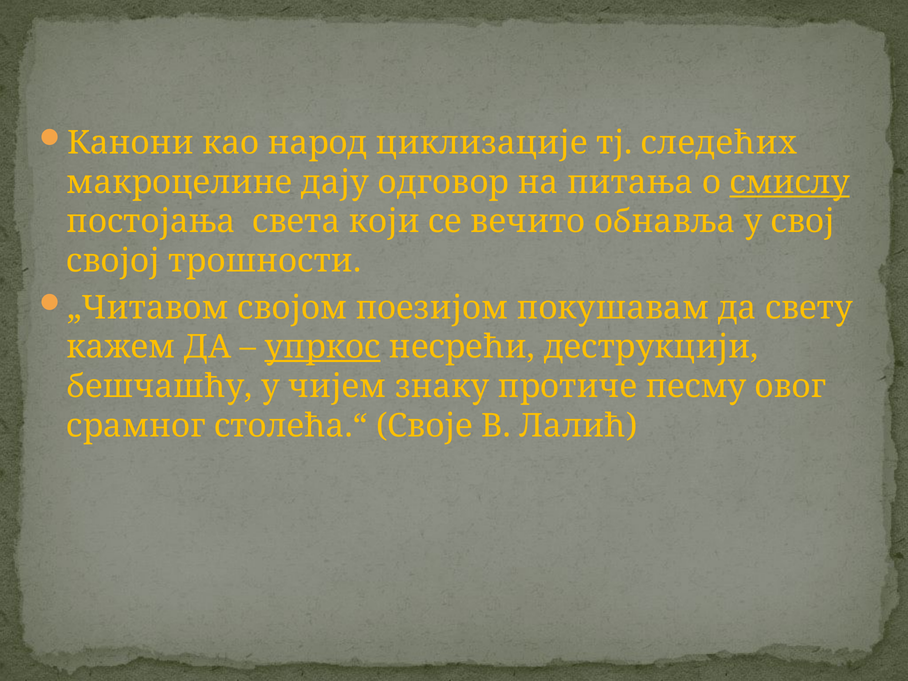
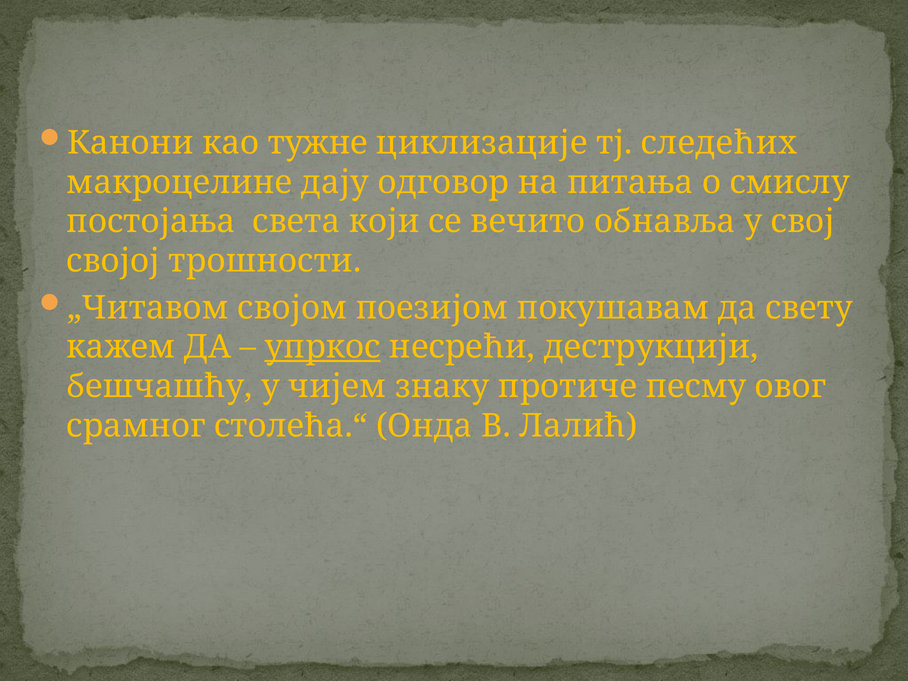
народ: народ -> тужне (318, 143)
смислу underline: present -> none (790, 182)
Своје: Своје -> Онда (424, 426)
